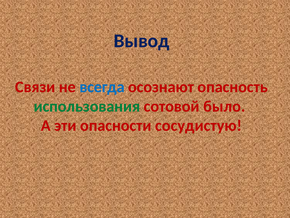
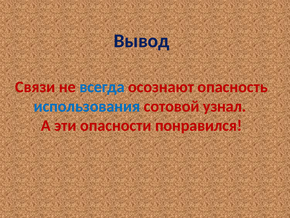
использования colour: green -> blue (87, 106)
было: было -> узнал (225, 106)
сосудистую: сосудистую -> понравился (199, 125)
